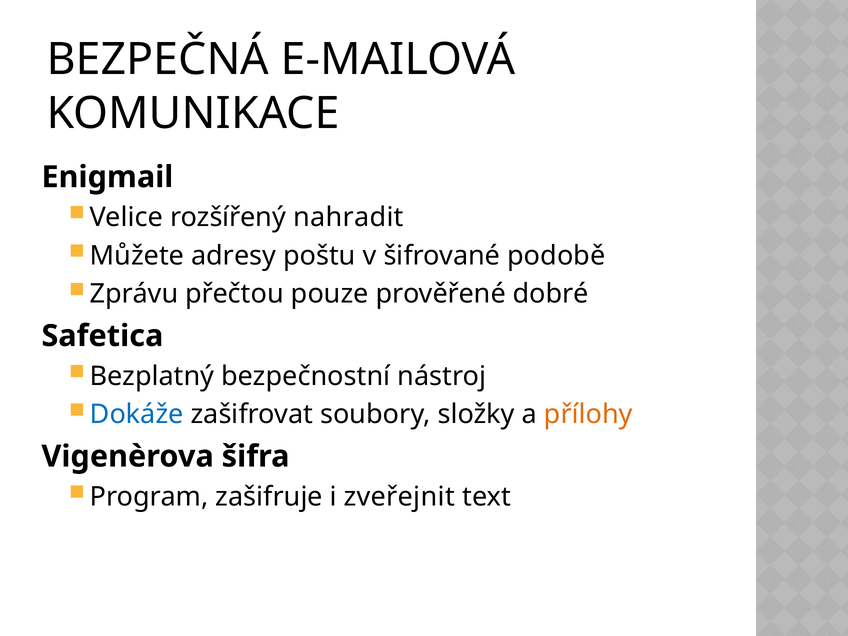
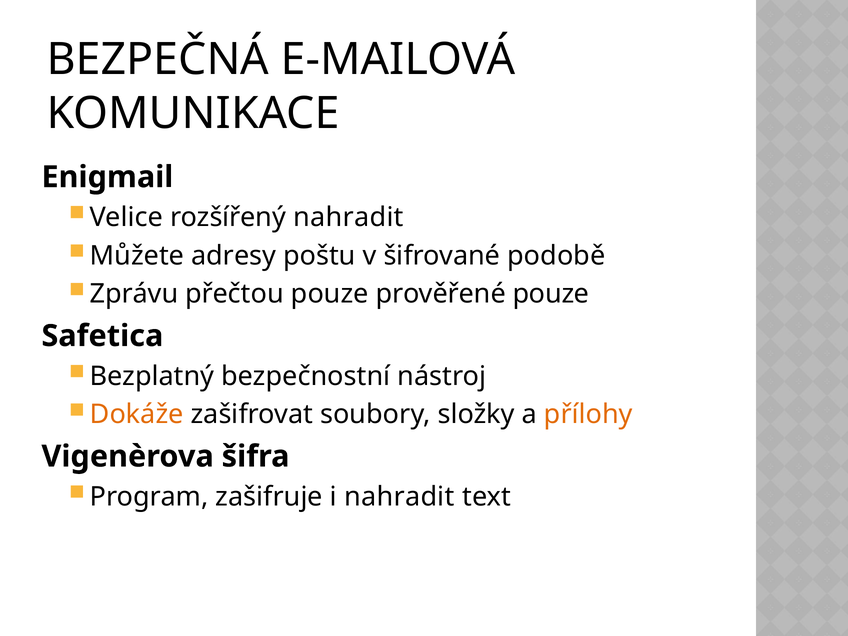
prověřené dobré: dobré -> pouze (551, 294)
Dokáže colour: blue -> orange (137, 415)
i zveřejnit: zveřejnit -> nahradit (399, 497)
